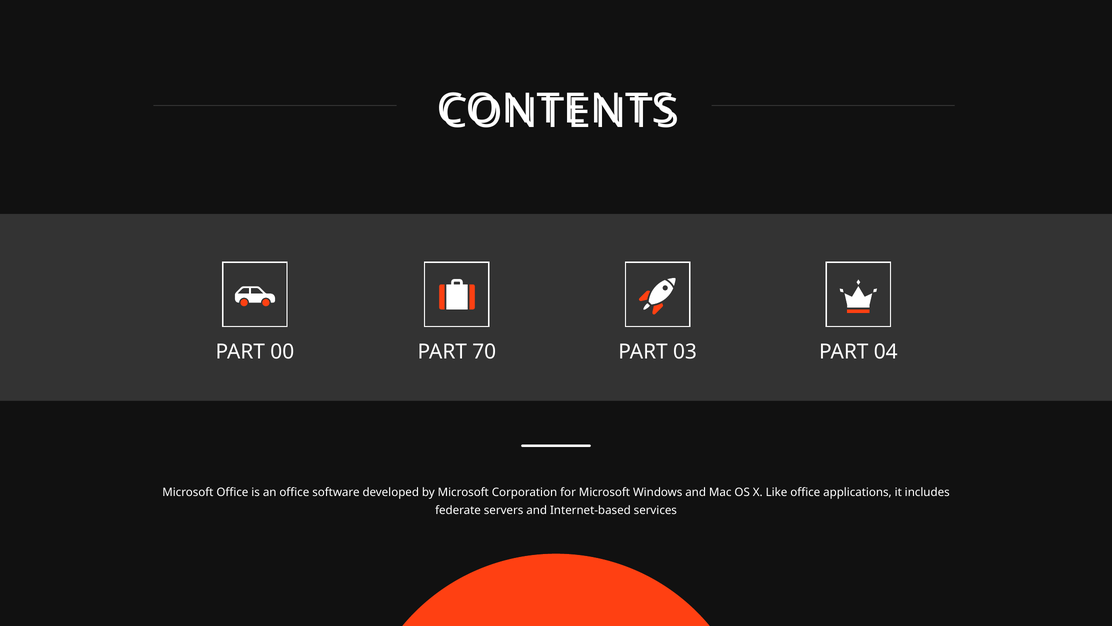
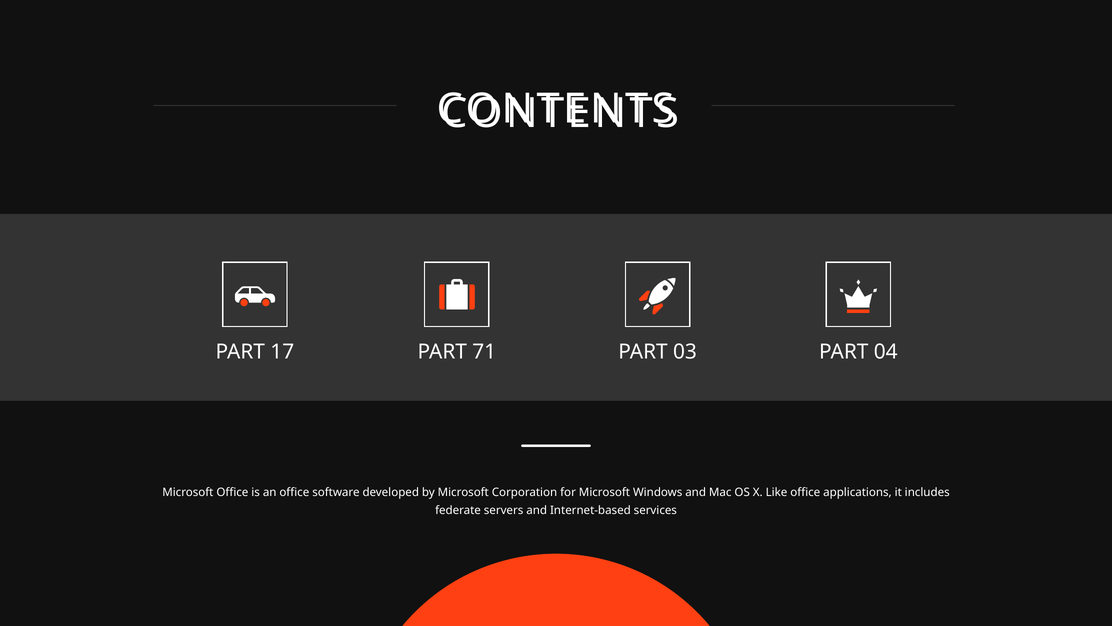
00: 00 -> 17 (282, 352)
70: 70 -> 71 (484, 352)
